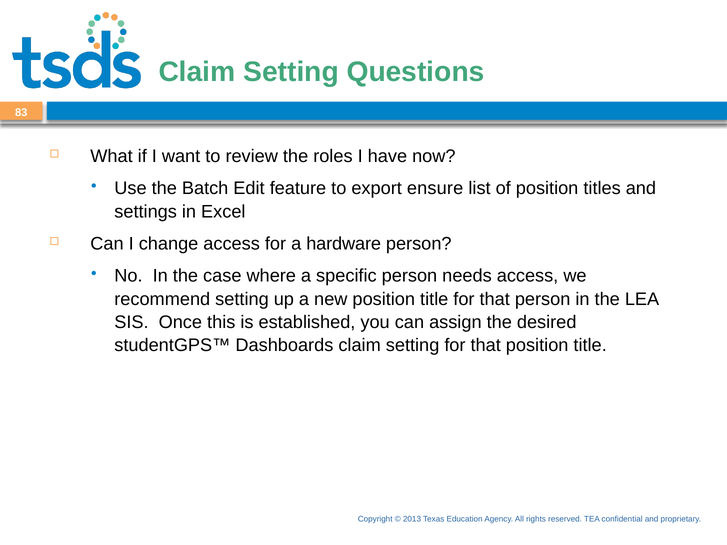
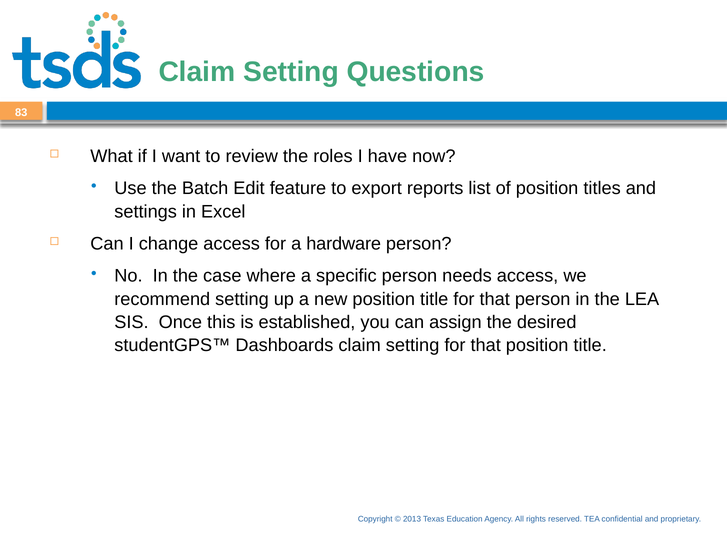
ensure: ensure -> reports (435, 189)
